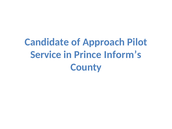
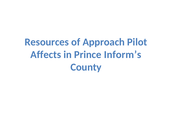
Candidate: Candidate -> Resources (47, 42)
Service: Service -> Affects (46, 55)
